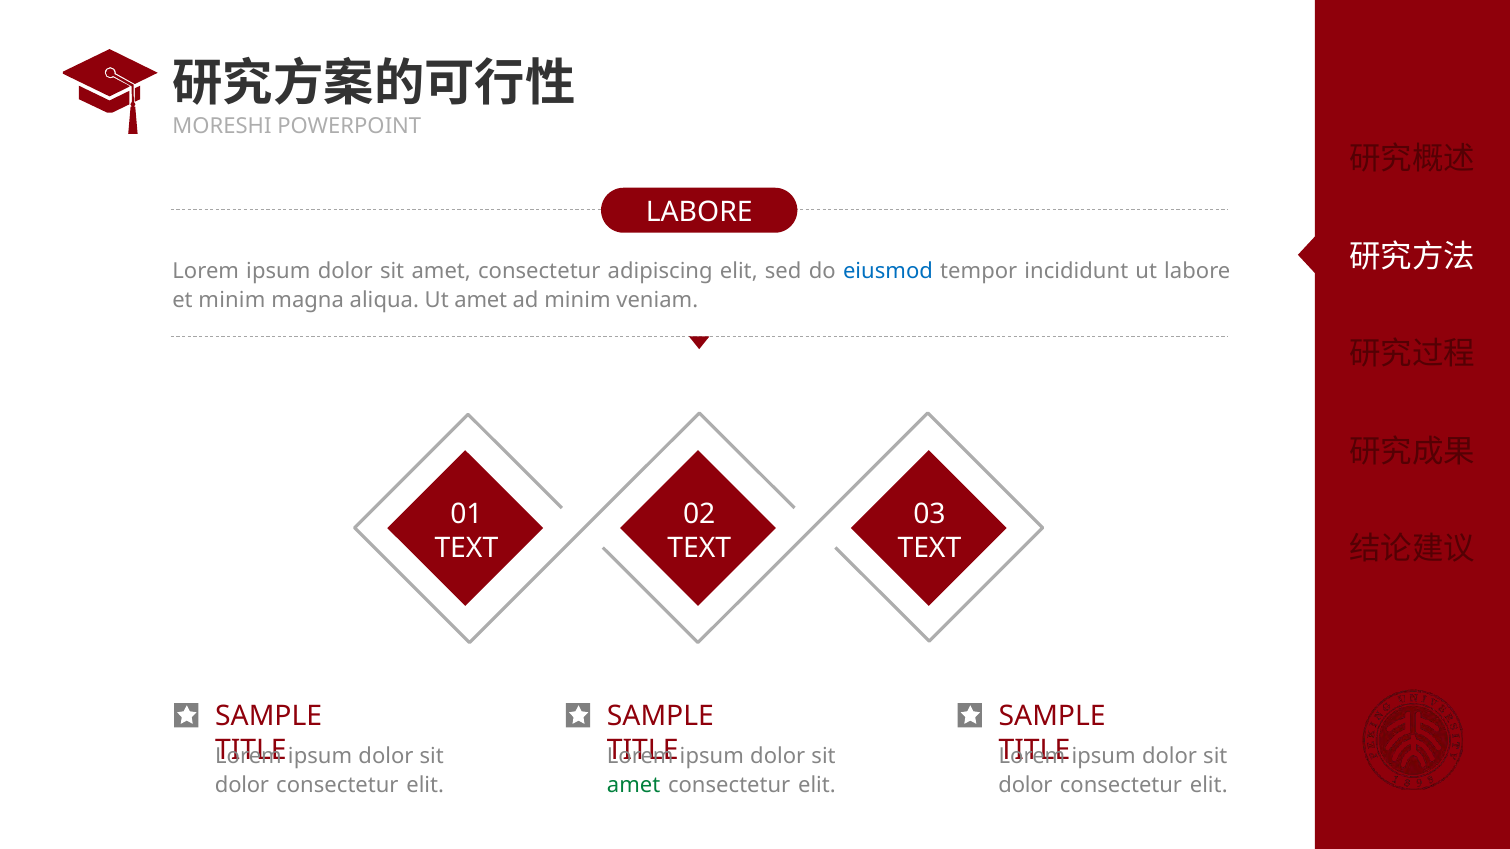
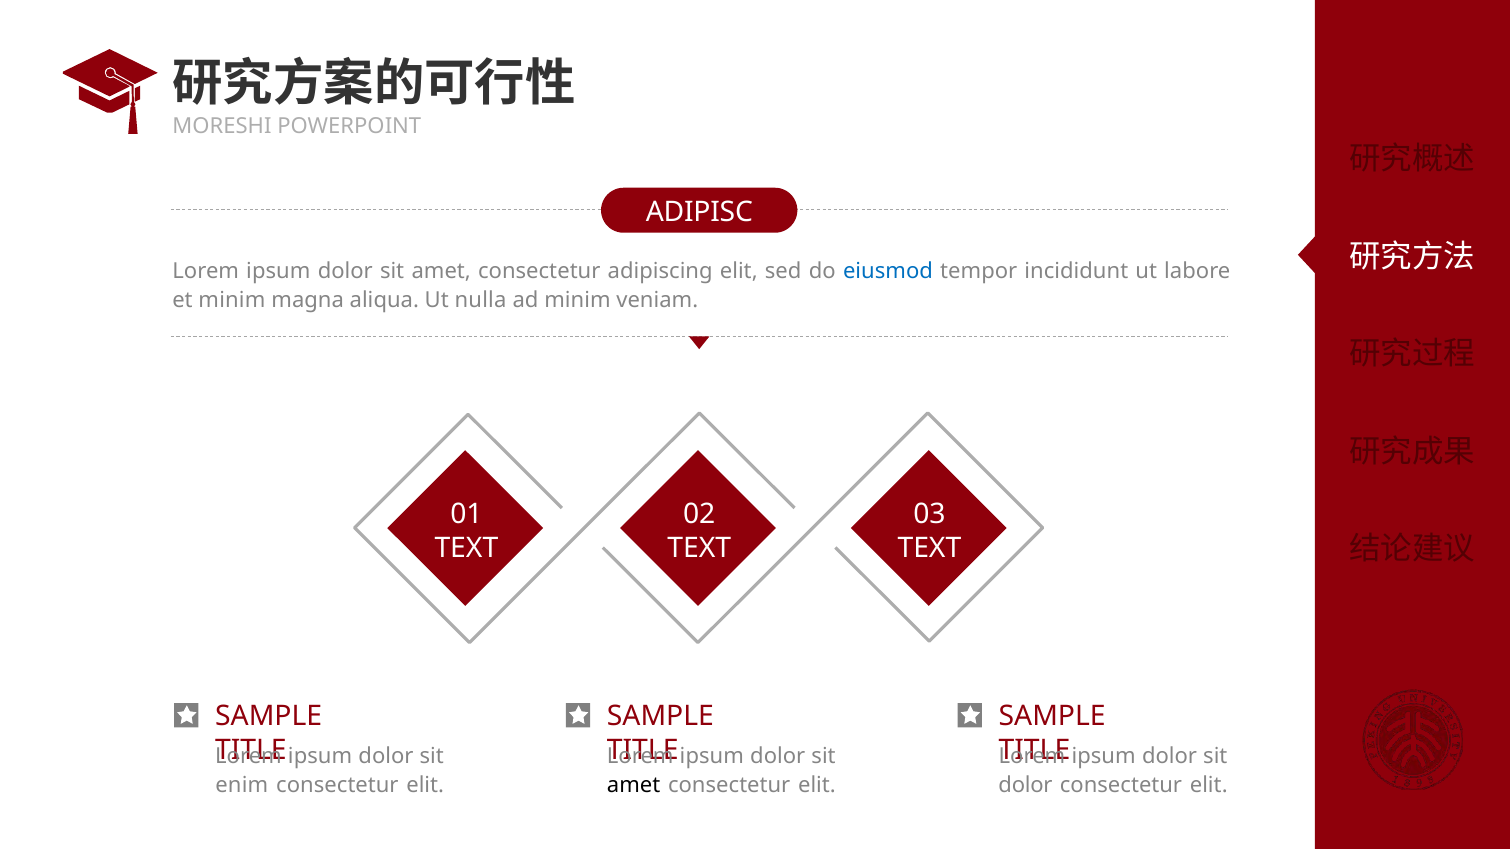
LABORE: LABORE -> ADIPISC (699, 213)
Ut amet: amet -> nulla (481, 301)
dolor: dolor -> enim (242, 786)
amet colour: green -> black (634, 786)
